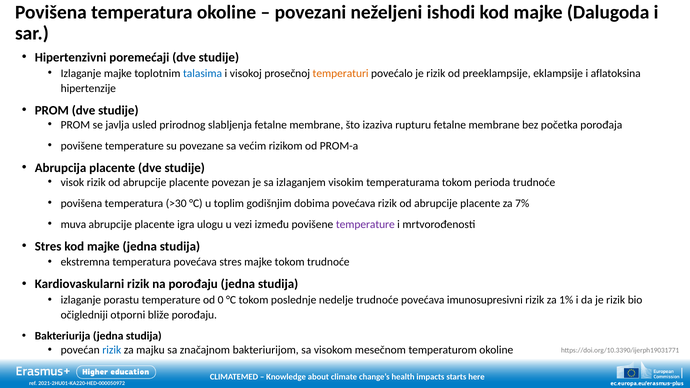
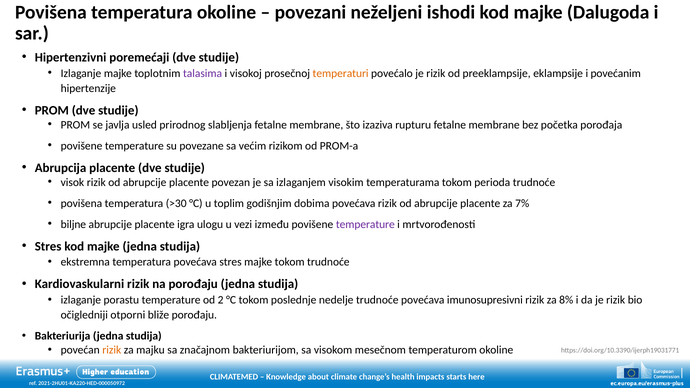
talasima colour: blue -> purple (203, 73)
aflatoksina: aflatoksina -> povećanim (616, 73)
muva: muva -> biljne (73, 224)
0: 0 -> 2 (221, 300)
1%: 1% -> 8% (566, 300)
rizik colour: blue -> orange (112, 350)
